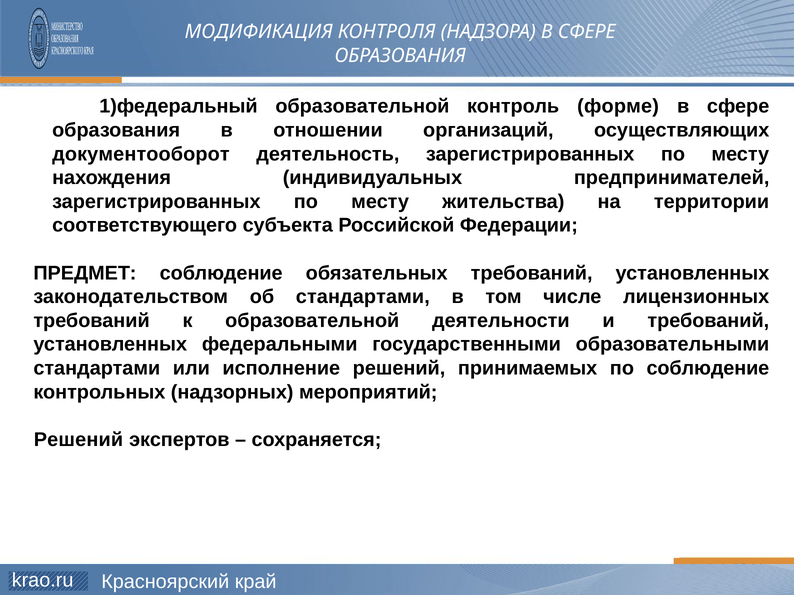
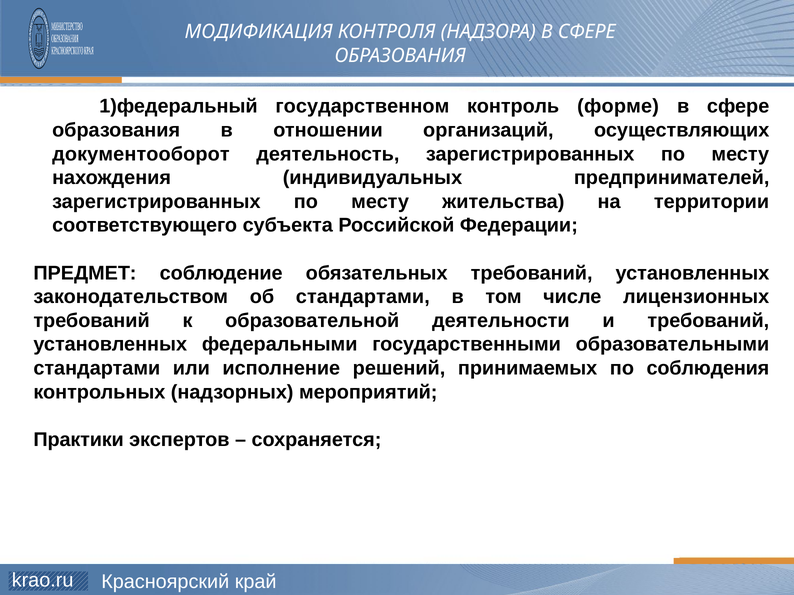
образовательной: образовательной -> государственном (362, 106)
по соблюдение: соблюдение -> соблюдения (708, 369)
Решений: Решений -> Практики (79, 440)
